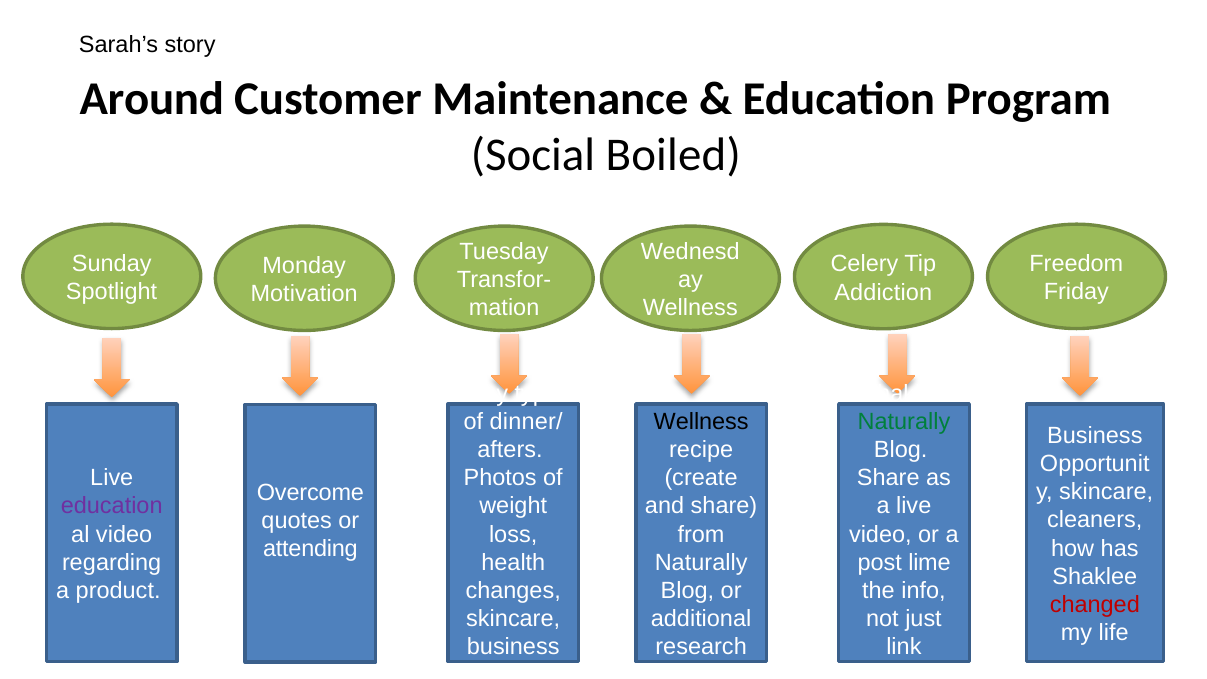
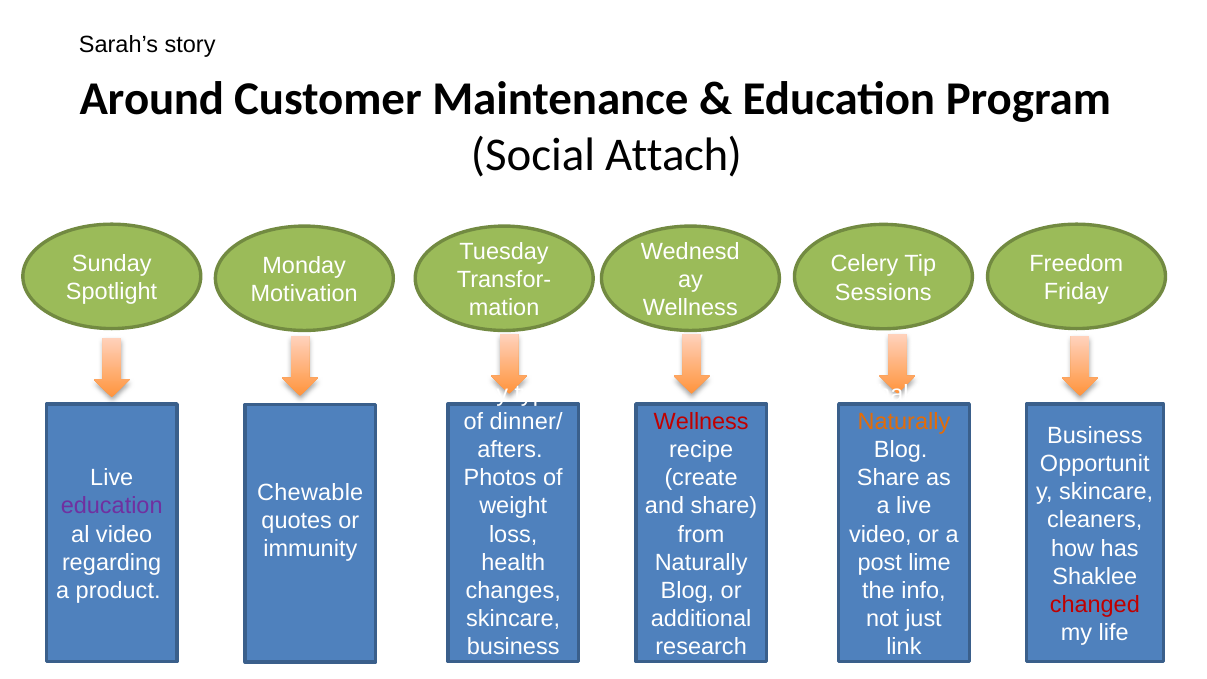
Boiled: Boiled -> Attach (674, 155)
Addiction: Addiction -> Sessions (883, 292)
Wellness colour: black -> red (701, 422)
Naturally colour: green -> orange (904, 422)
Overcome: Overcome -> Chewable (310, 493)
attending: attending -> immunity (310, 549)
